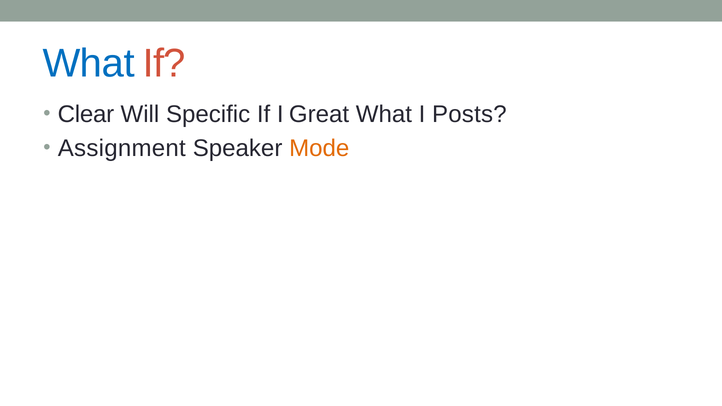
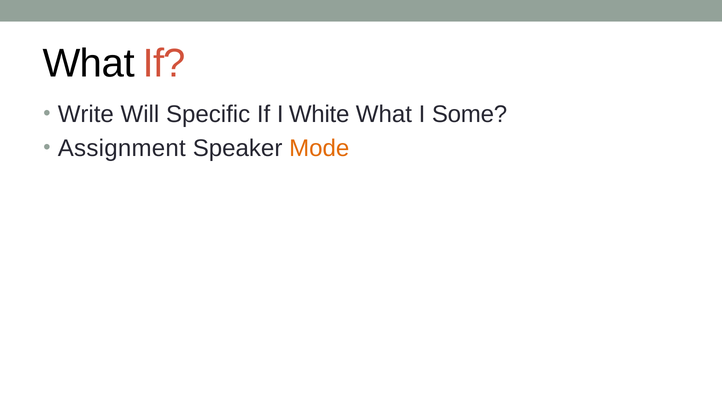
What colour: blue -> black (89, 64)
Clear: Clear -> Write (86, 115)
Great: Great -> White (319, 115)
Posts: Posts -> Some (470, 115)
